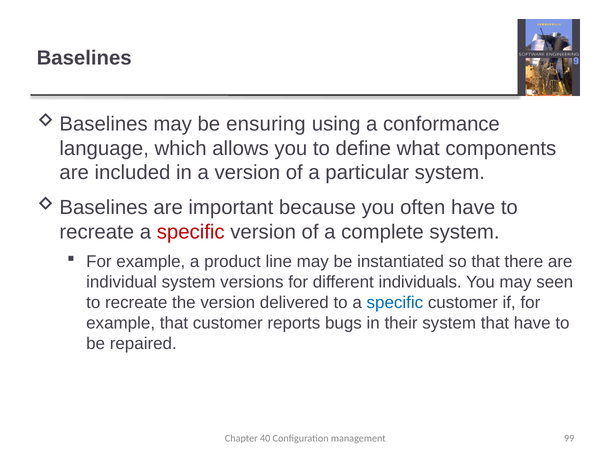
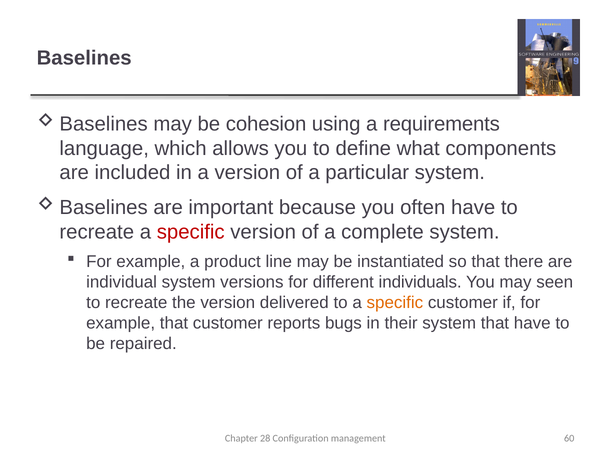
ensuring: ensuring -> cohesion (266, 124)
conformance: conformance -> requirements (441, 124)
specific colour: blue -> orange (395, 302)
40: 40 -> 28 (265, 438)
99: 99 -> 60 (569, 438)
